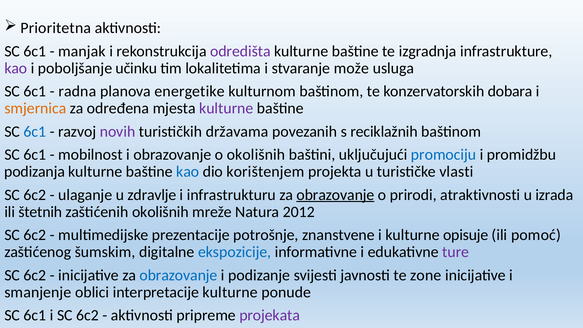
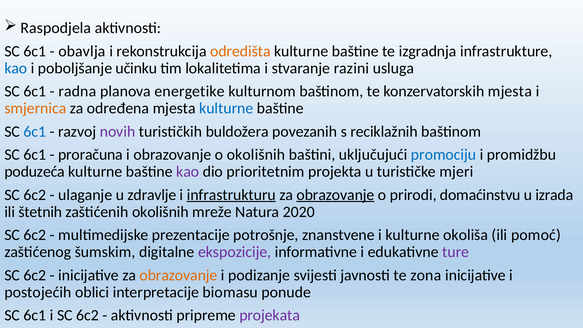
Prioritetna: Prioritetna -> Raspodjela (56, 28)
manjak: manjak -> obavlja (82, 51)
odredišta colour: purple -> orange (240, 51)
kao colour: purple -> blue (16, 68)
može: može -> razini (351, 68)
konzervatorskih dobara: dobara -> mjesta (510, 91)
kulturne colour: purple -> blue (226, 108)
državama: državama -> buldožera (237, 132)
mobilnost: mobilnost -> proračuna (90, 155)
podizanja: podizanja -> poduzeća (35, 172)
kao colour: blue -> purple (188, 172)
korištenjem: korištenjem -> prioritetnim (266, 172)
vlasti: vlasti -> mjeri (456, 172)
infrastrukturu underline: none -> present (231, 195)
atraktivnosti: atraktivnosti -> domaćinstvu (480, 195)
2012: 2012 -> 2020 (299, 212)
opisuje: opisuje -> okoliša (466, 235)
ekspozicije colour: blue -> purple (235, 252)
obrazovanje colour: blue -> orange (178, 275)
zone: zone -> zona (426, 275)
smanjenje: smanjenje -> postojećih (38, 292)
interpretacije kulturne: kulturne -> biomasu (230, 292)
